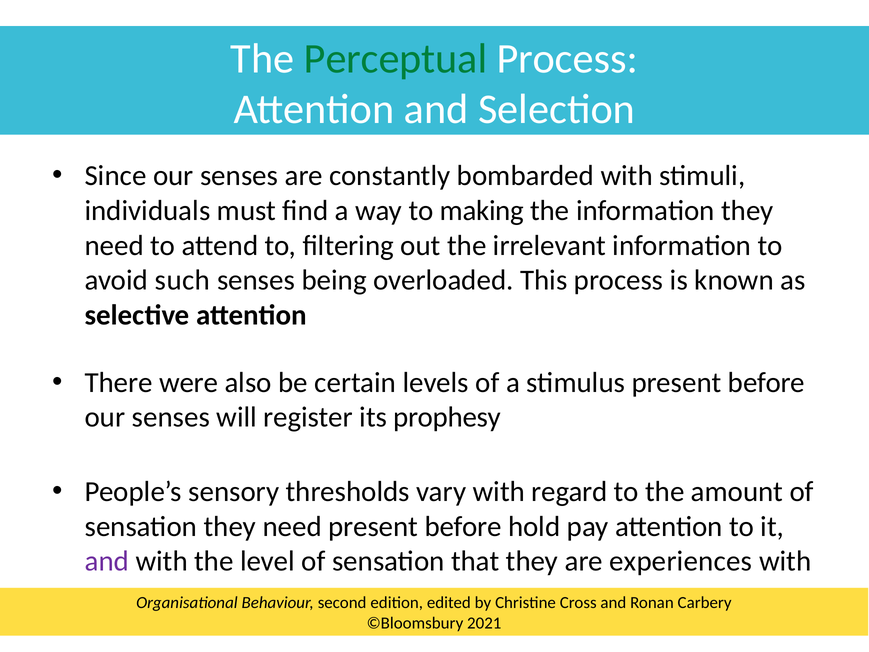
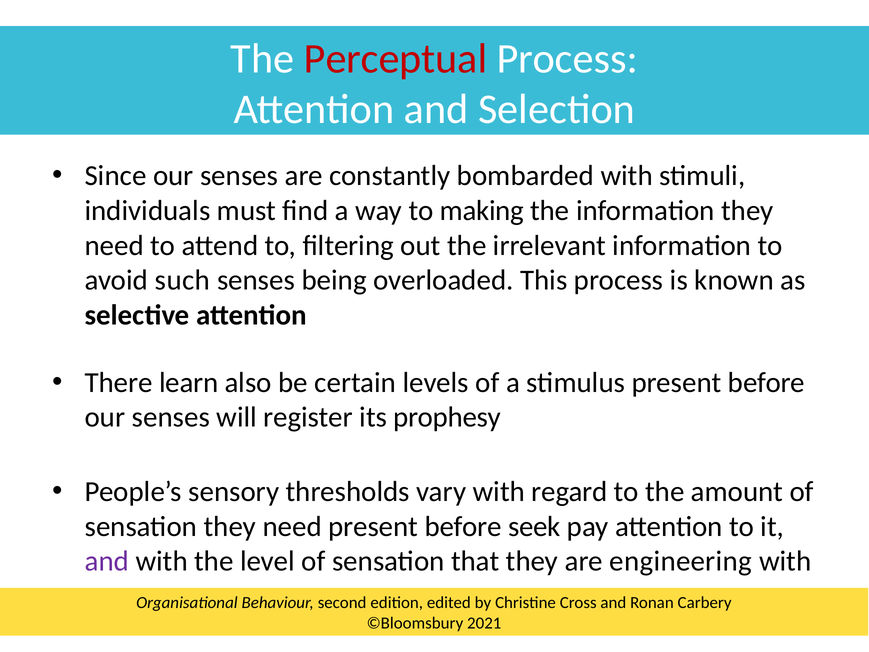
Perceptual colour: green -> red (396, 59)
were: were -> learn (189, 382)
hold: hold -> seek (534, 526)
experiences: experiences -> engineering (681, 561)
